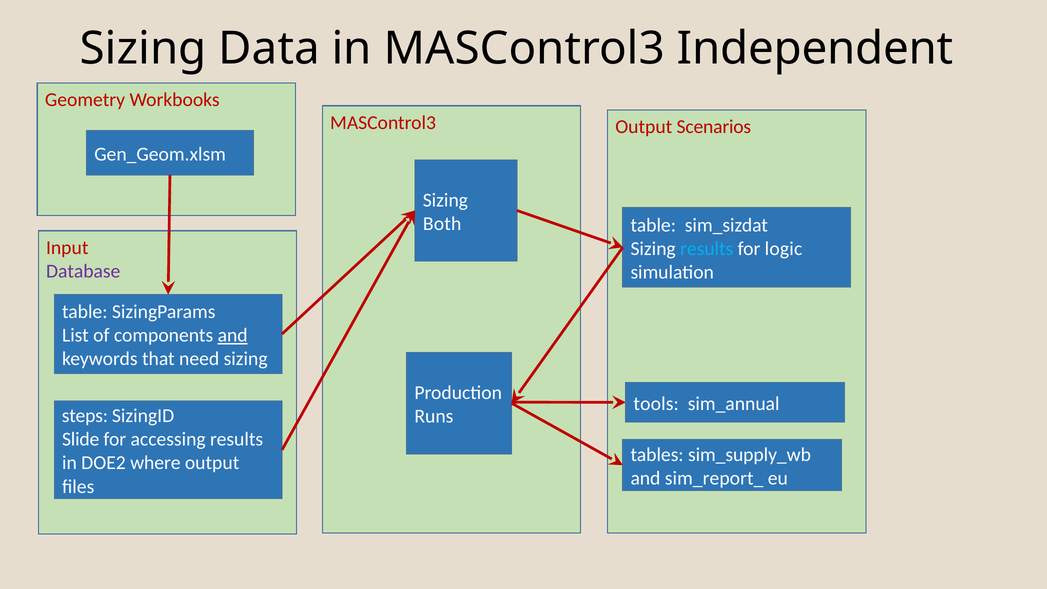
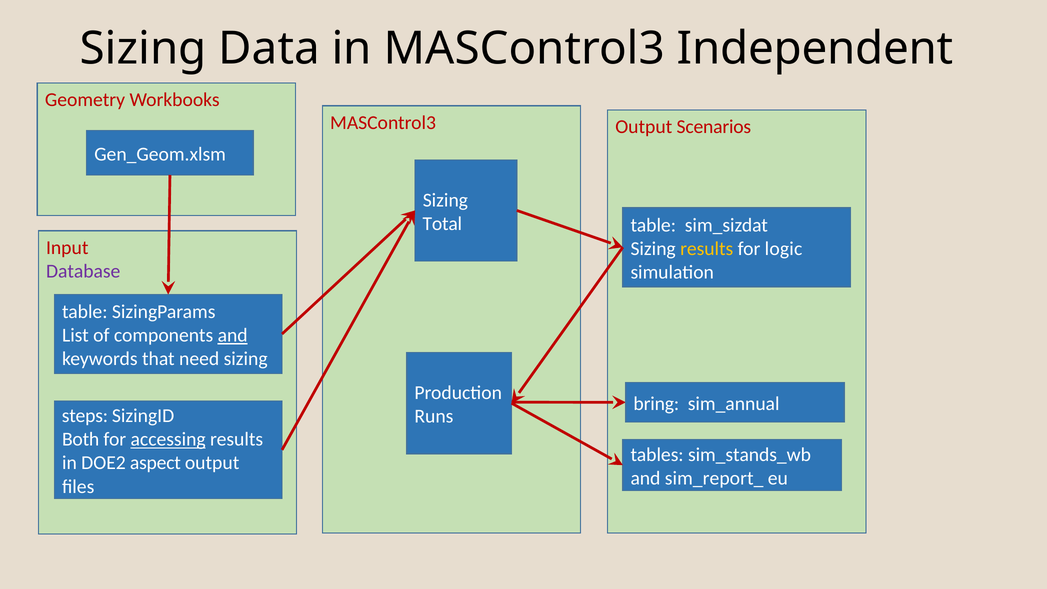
Both: Both -> Total (442, 224)
results colour: light blue -> yellow (707, 249)
tools: tools -> bring (656, 404)
Slide: Slide -> Both (81, 439)
accessing underline: none -> present (168, 439)
sim_supply_wb: sim_supply_wb -> sim_stands_wb (749, 455)
where: where -> aspect (155, 463)
